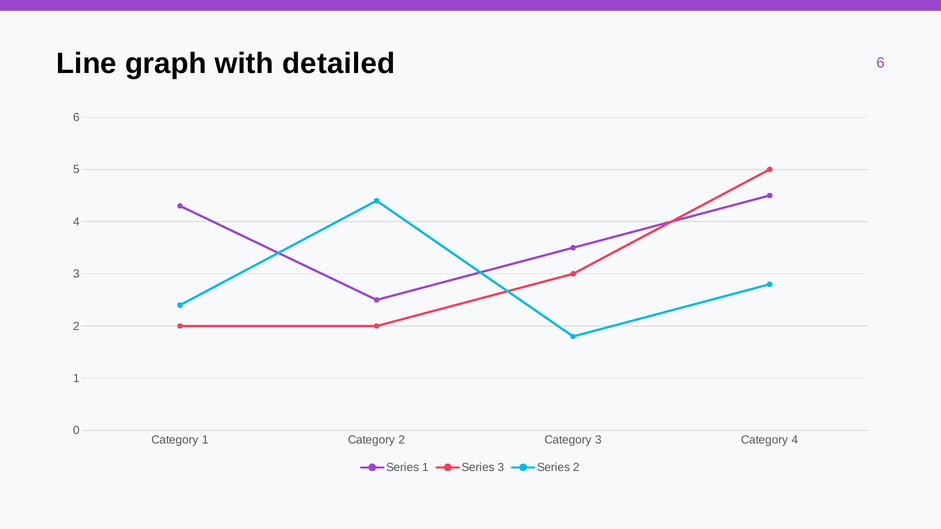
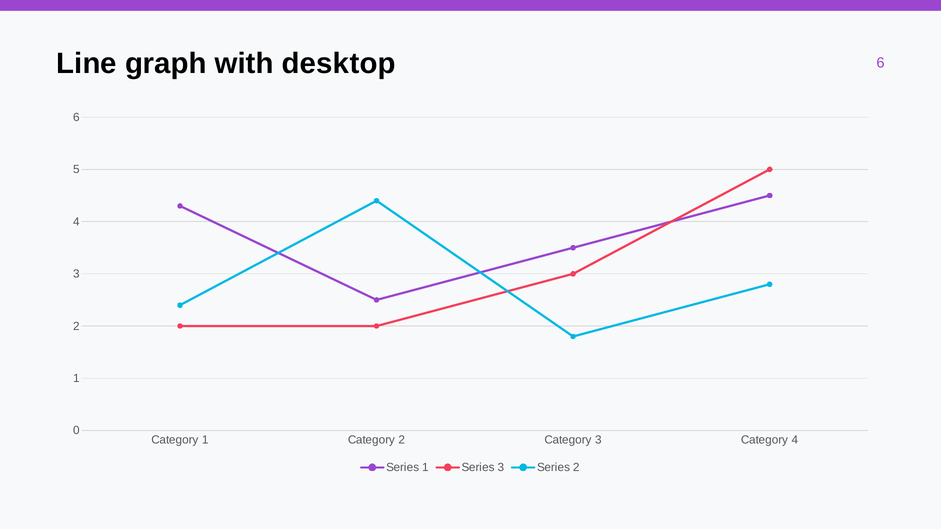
detailed: detailed -> desktop (339, 64)
